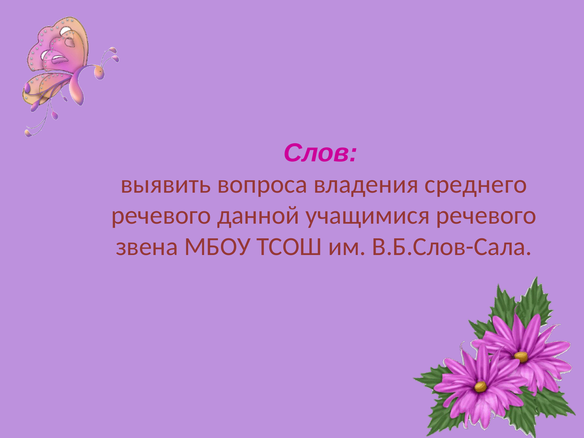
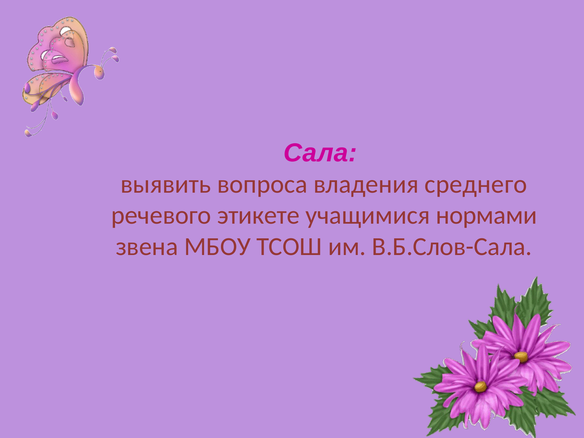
Слов: Слов -> Сала (320, 153)
данной: данной -> этикете (258, 215)
учащимися речевого: речевого -> нормами (486, 215)
